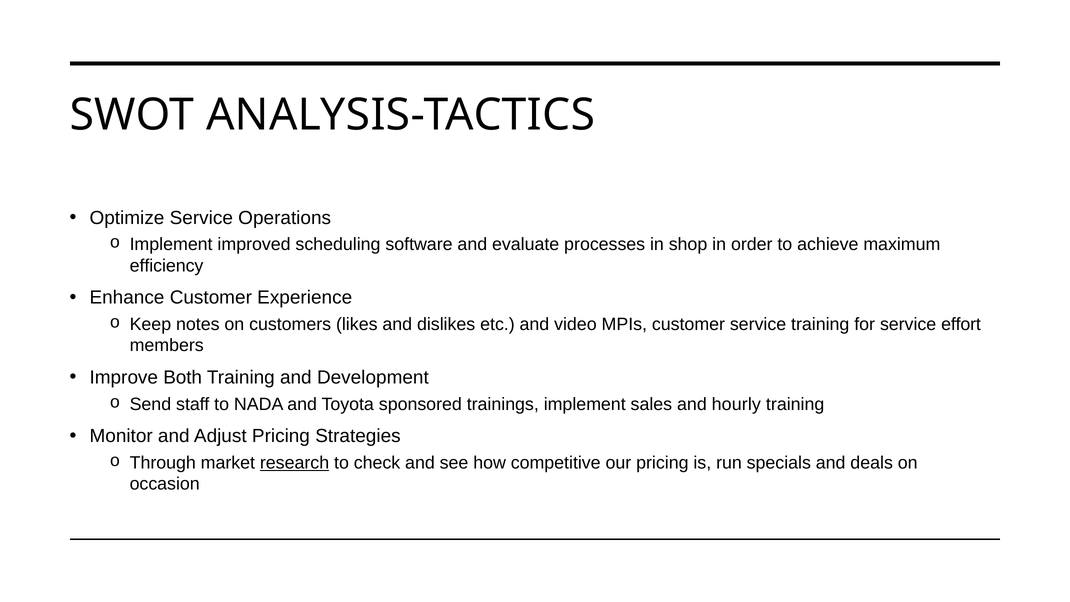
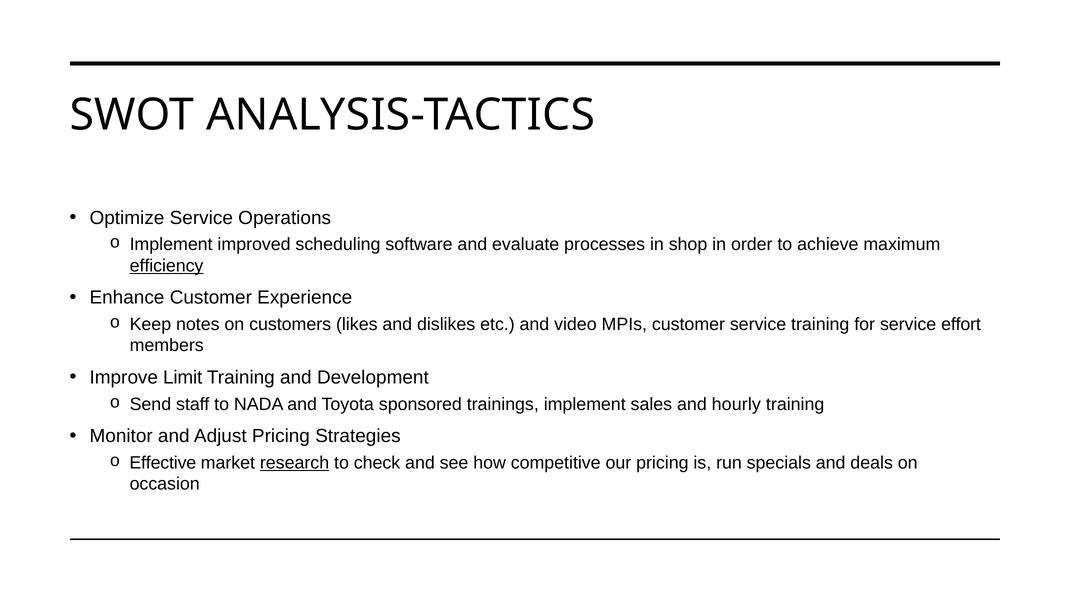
efficiency underline: none -> present (167, 266)
Both: Both -> Limit (183, 377)
Through: Through -> Effective (163, 463)
